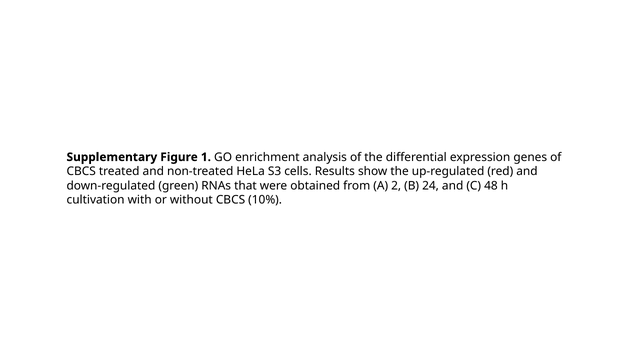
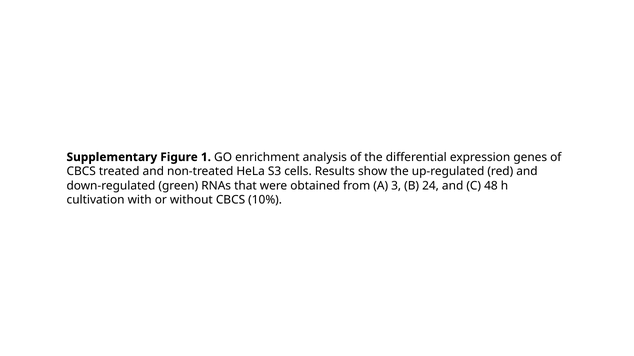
2: 2 -> 3 (396, 186)
